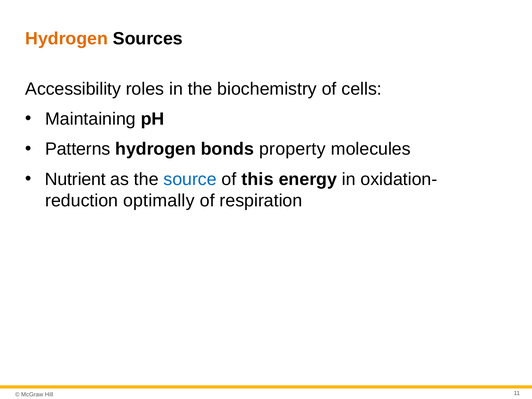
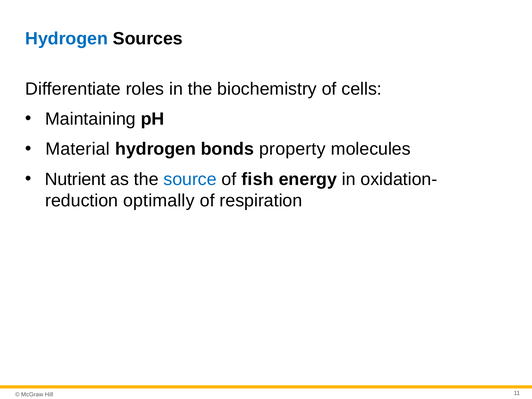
Hydrogen colour: orange -> blue (67, 39)
Accessibility: Accessibility -> Differentiate (73, 89)
Patterns: Patterns -> Material (78, 149)
this: this -> fish (258, 179)
